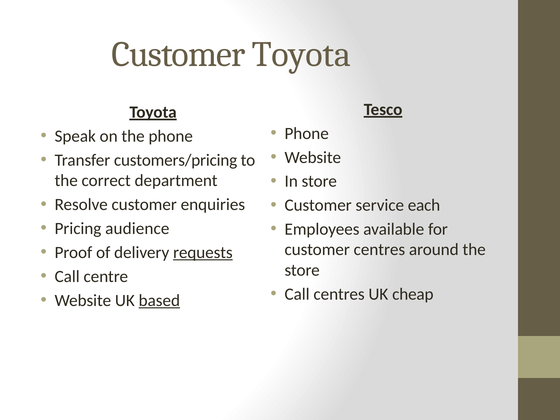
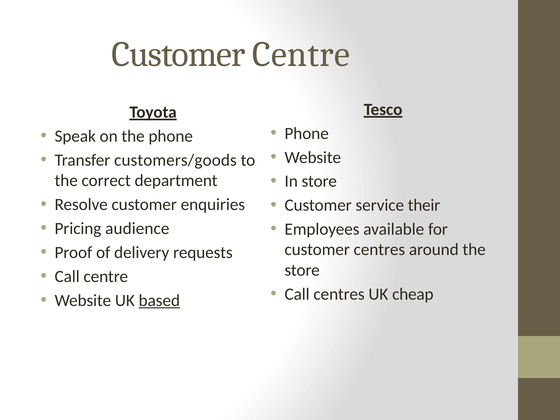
Customer Toyota: Toyota -> Centre (301, 54)
customers/pricing: customers/pricing -> customers/goods (175, 160)
each: each -> their (424, 205)
requests underline: present -> none (203, 253)
